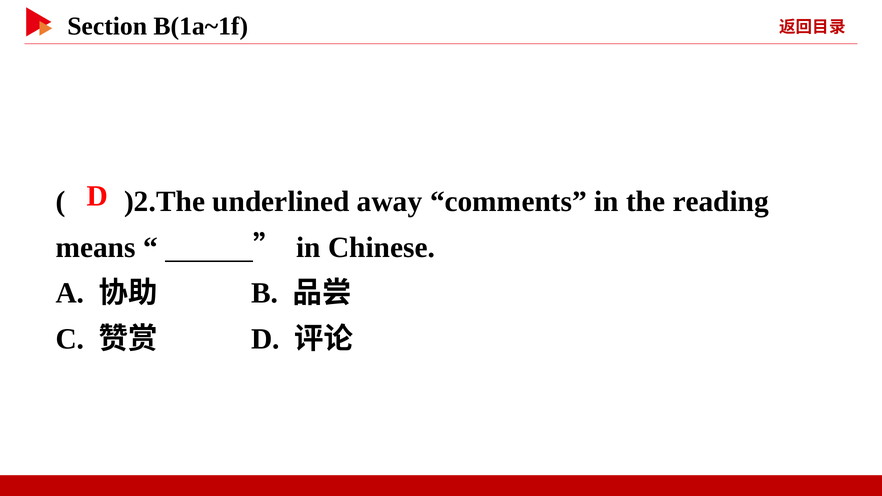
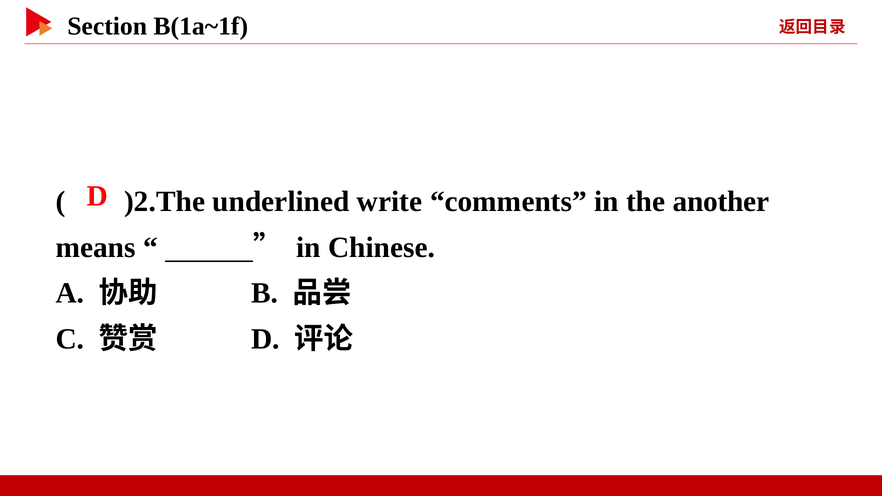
away: away -> write (390, 202)
reading: reading -> another (721, 202)
